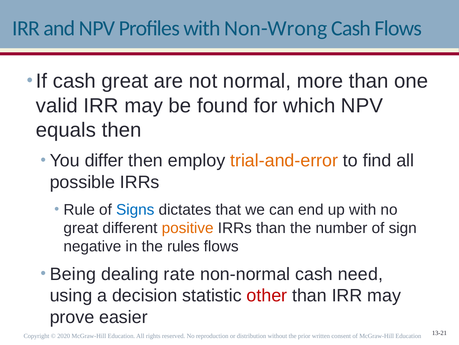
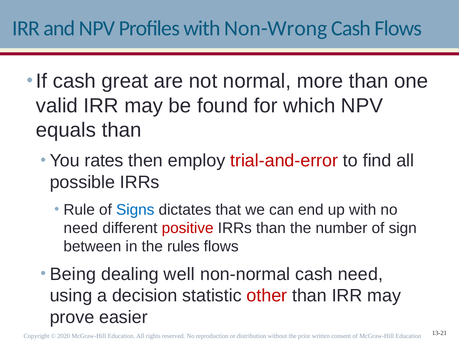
equals then: then -> than (122, 130)
differ: differ -> rates (104, 160)
trial-and-error colour: orange -> red (284, 160)
great: great -> need (81, 228)
positive colour: orange -> red (188, 228)
negative: negative -> between (92, 246)
rate: rate -> well (179, 274)
